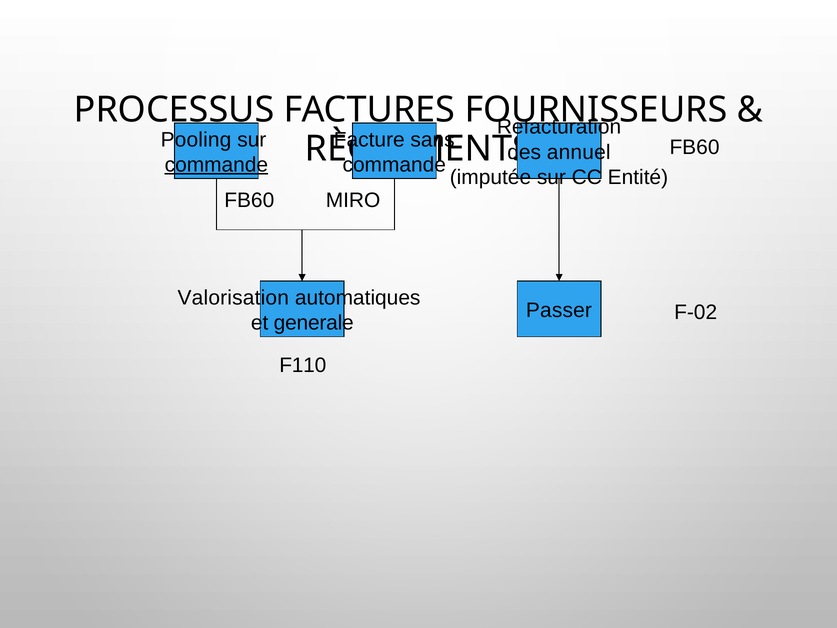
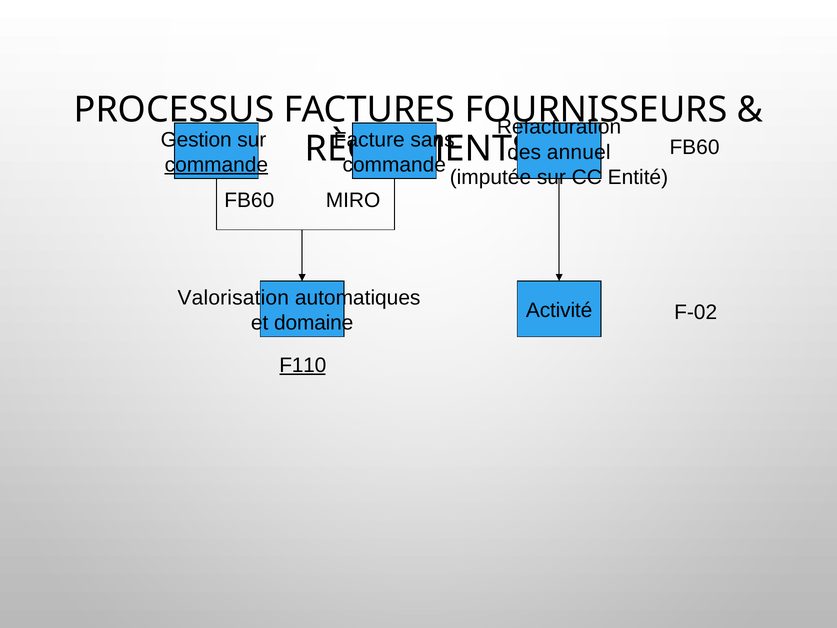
Pooling: Pooling -> Gestion (196, 140)
Passer: Passer -> Activité (559, 310)
generale: generale -> domaine (314, 323)
F110 underline: none -> present (303, 365)
